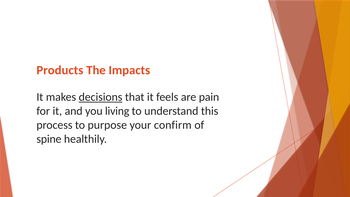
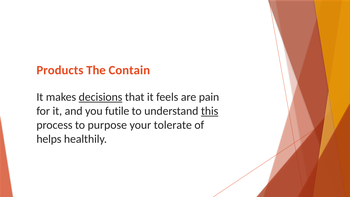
Impacts: Impacts -> Contain (129, 70)
living: living -> futile (117, 111)
this underline: none -> present (210, 111)
confirm: confirm -> tolerate (173, 125)
spine: spine -> helps (49, 139)
